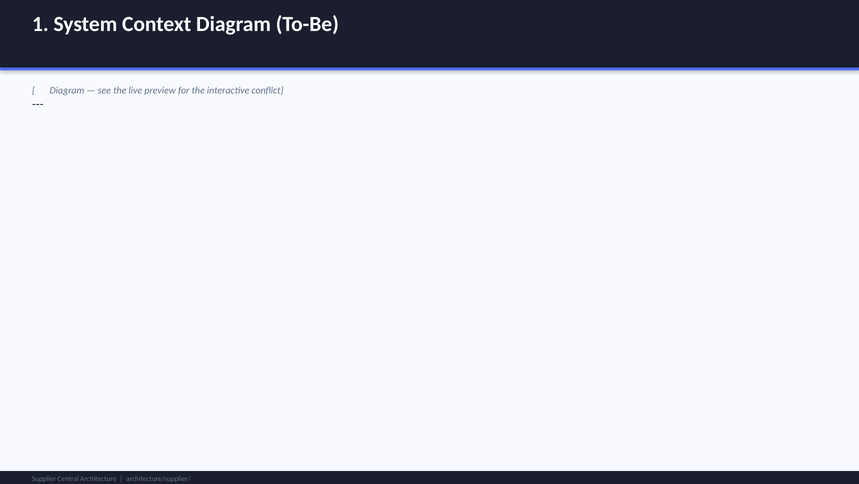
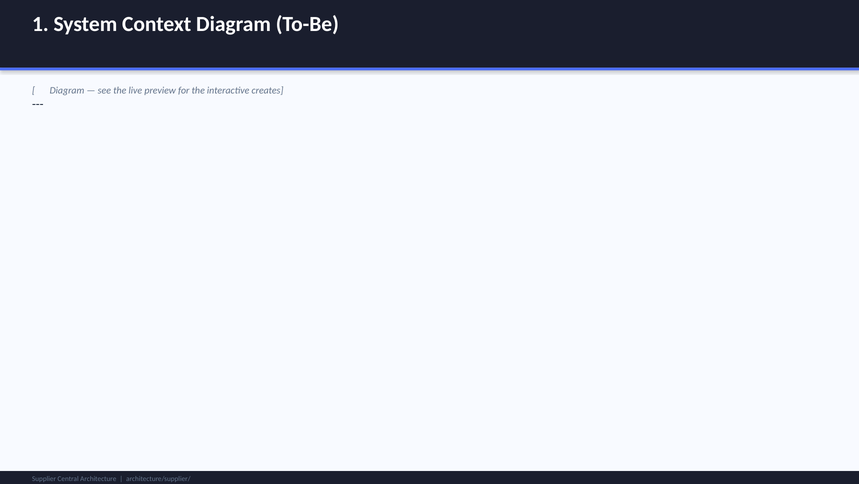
conflict: conflict -> creates (268, 90)
